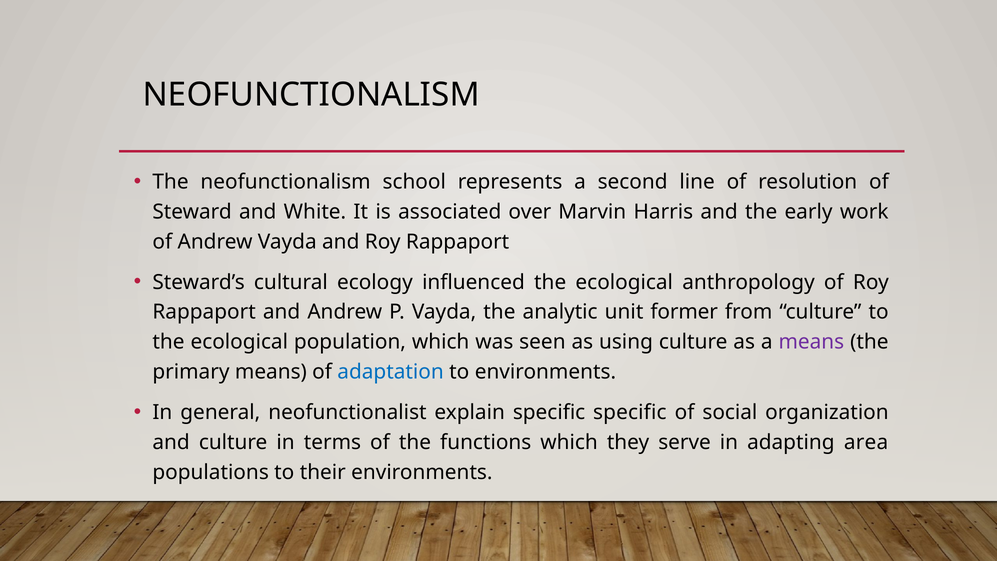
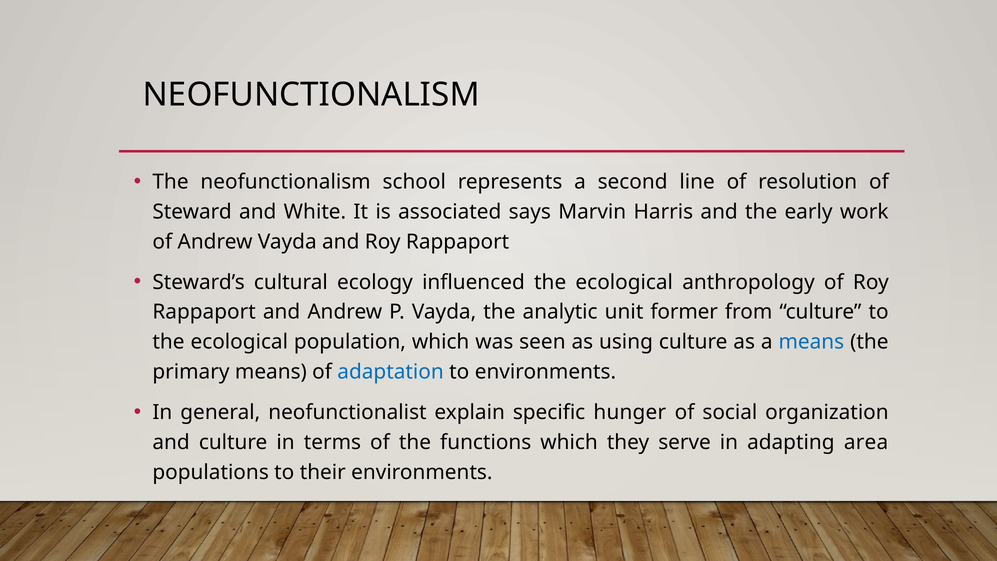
over: over -> says (530, 212)
means colour: purple -> blue (811, 342)
specific specific: specific -> hunger (630, 412)
